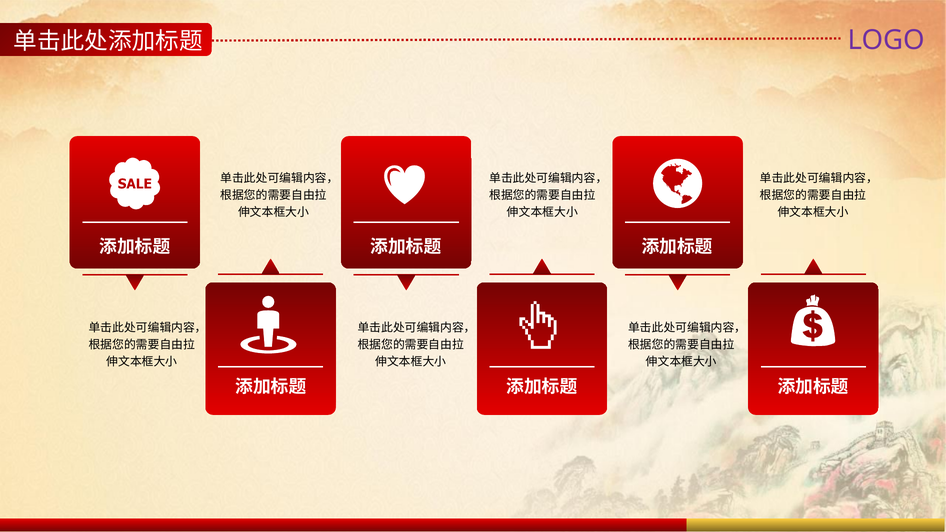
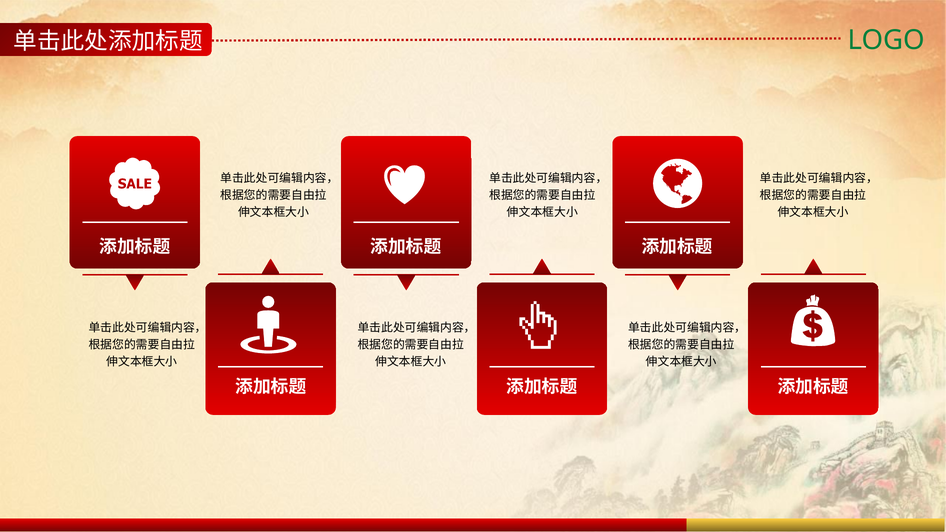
LOGO colour: purple -> green (886, 40)
